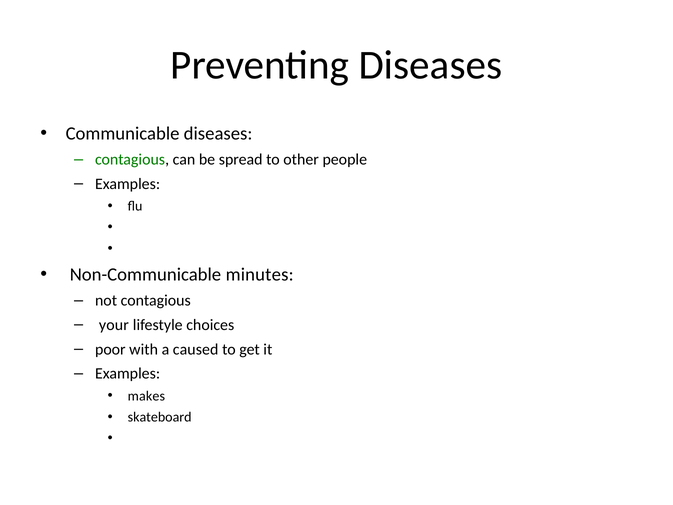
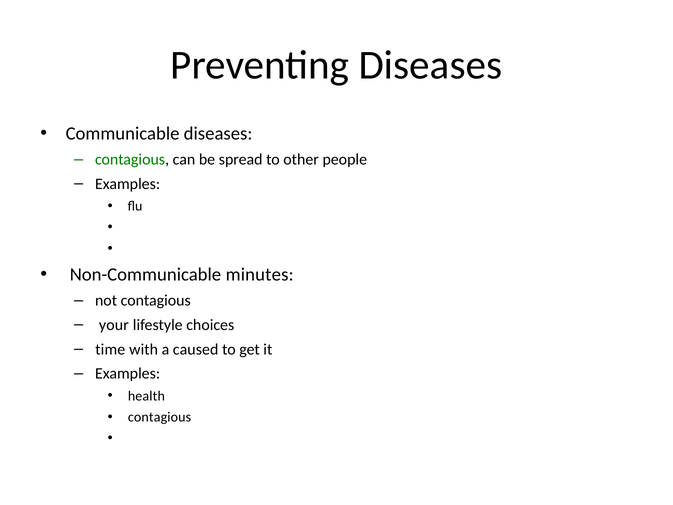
poor: poor -> time (110, 349)
makes: makes -> health (146, 396)
skateboard: skateboard -> contagious (160, 417)
